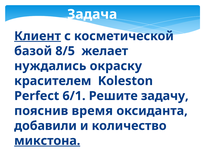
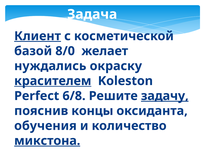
8/5: 8/5 -> 8/0 (65, 51)
красителем underline: none -> present (53, 81)
6/1: 6/1 -> 6/8 (74, 96)
задачу underline: none -> present (165, 96)
время: время -> концы (92, 111)
добавили: добавили -> обучения (45, 126)
